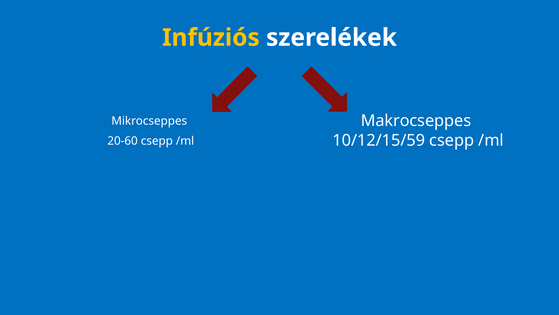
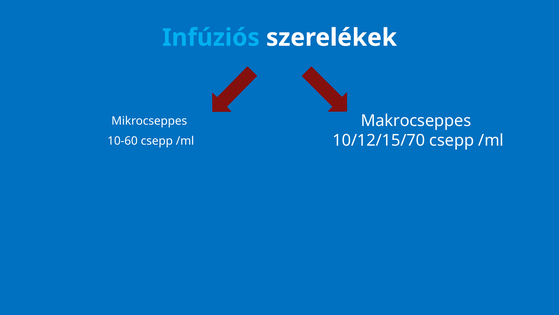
Infúziós colour: yellow -> light blue (211, 38)
10/12/15/59: 10/12/15/59 -> 10/12/15/70 (379, 140)
20-60: 20-60 -> 10-60 (123, 141)
